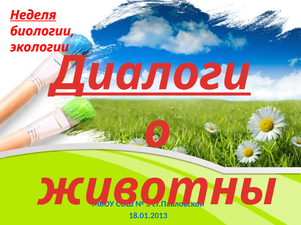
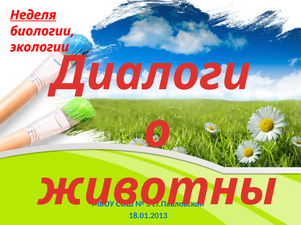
Диалоги underline: present -> none (151, 74)
